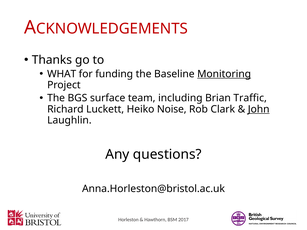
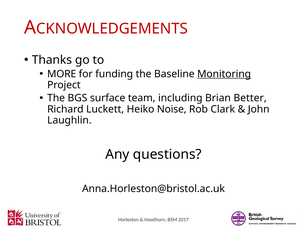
WHAT: WHAT -> MORE (62, 74)
Traffic: Traffic -> Better (250, 98)
John underline: present -> none (259, 109)
